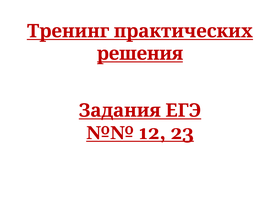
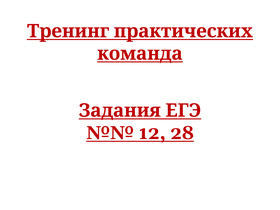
решения: решения -> команда (140, 54)
23: 23 -> 28 (182, 133)
